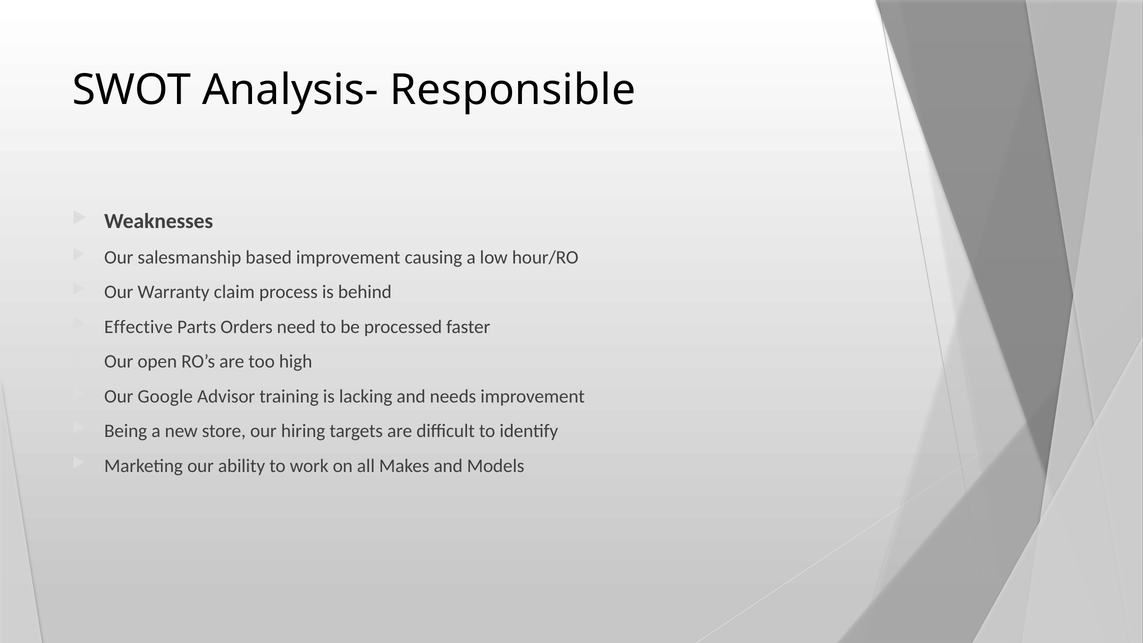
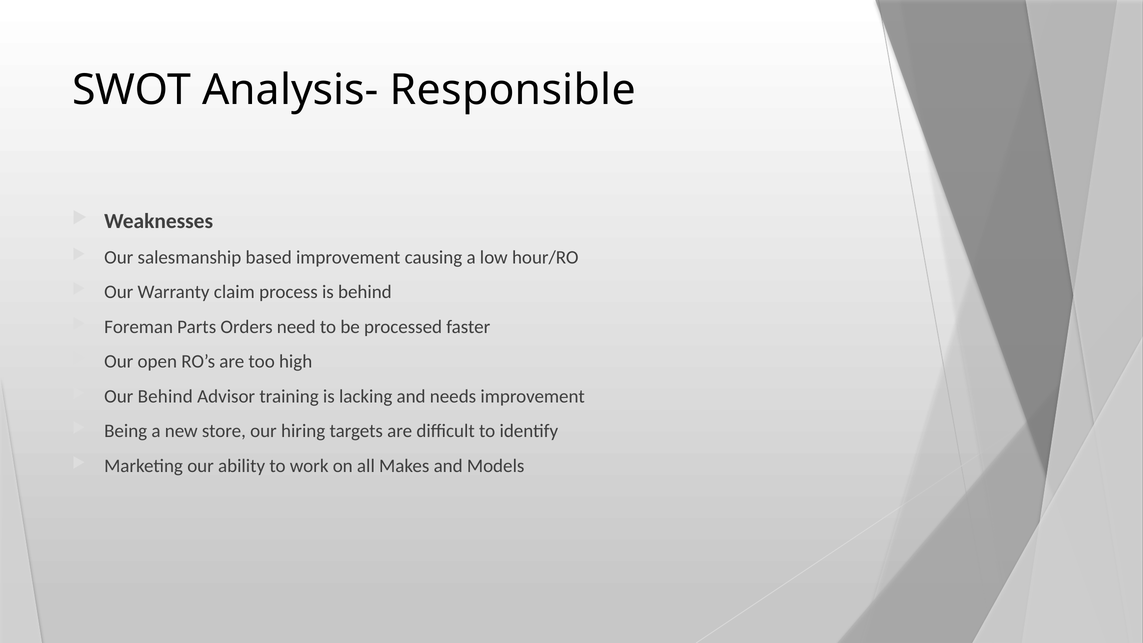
Effective: Effective -> Foreman (139, 327)
Our Google: Google -> Behind (165, 396)
